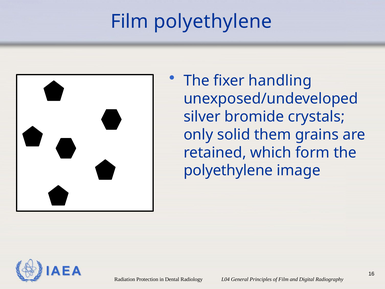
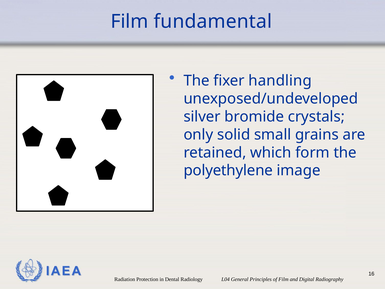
Film polyethylene: polyethylene -> fundamental (213, 22)
them: them -> small (273, 134)
